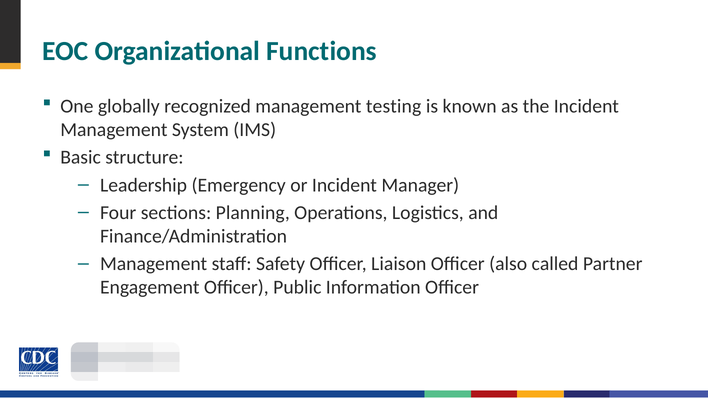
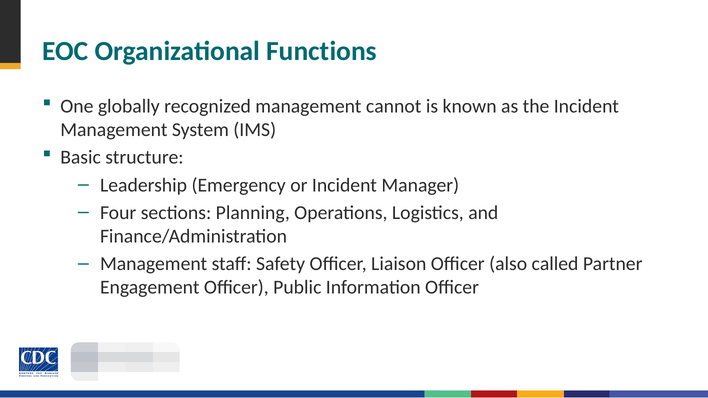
testing: testing -> cannot (394, 106)
